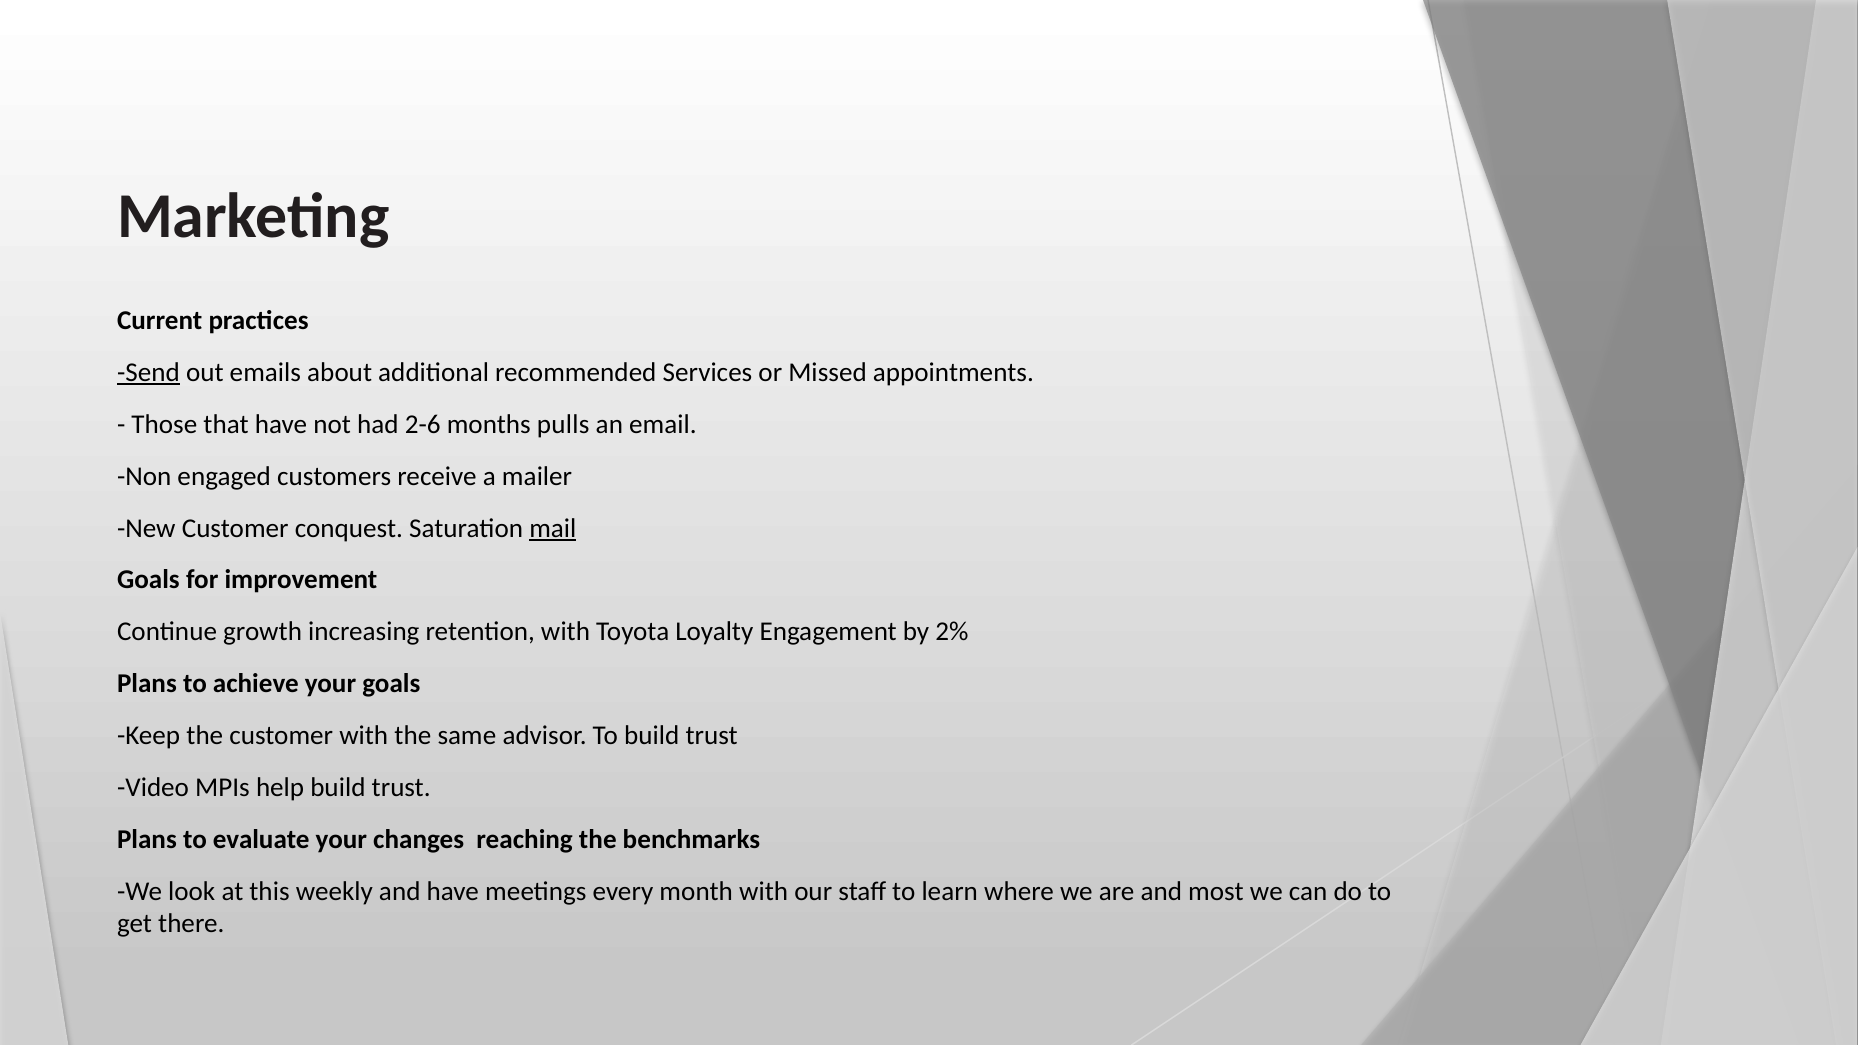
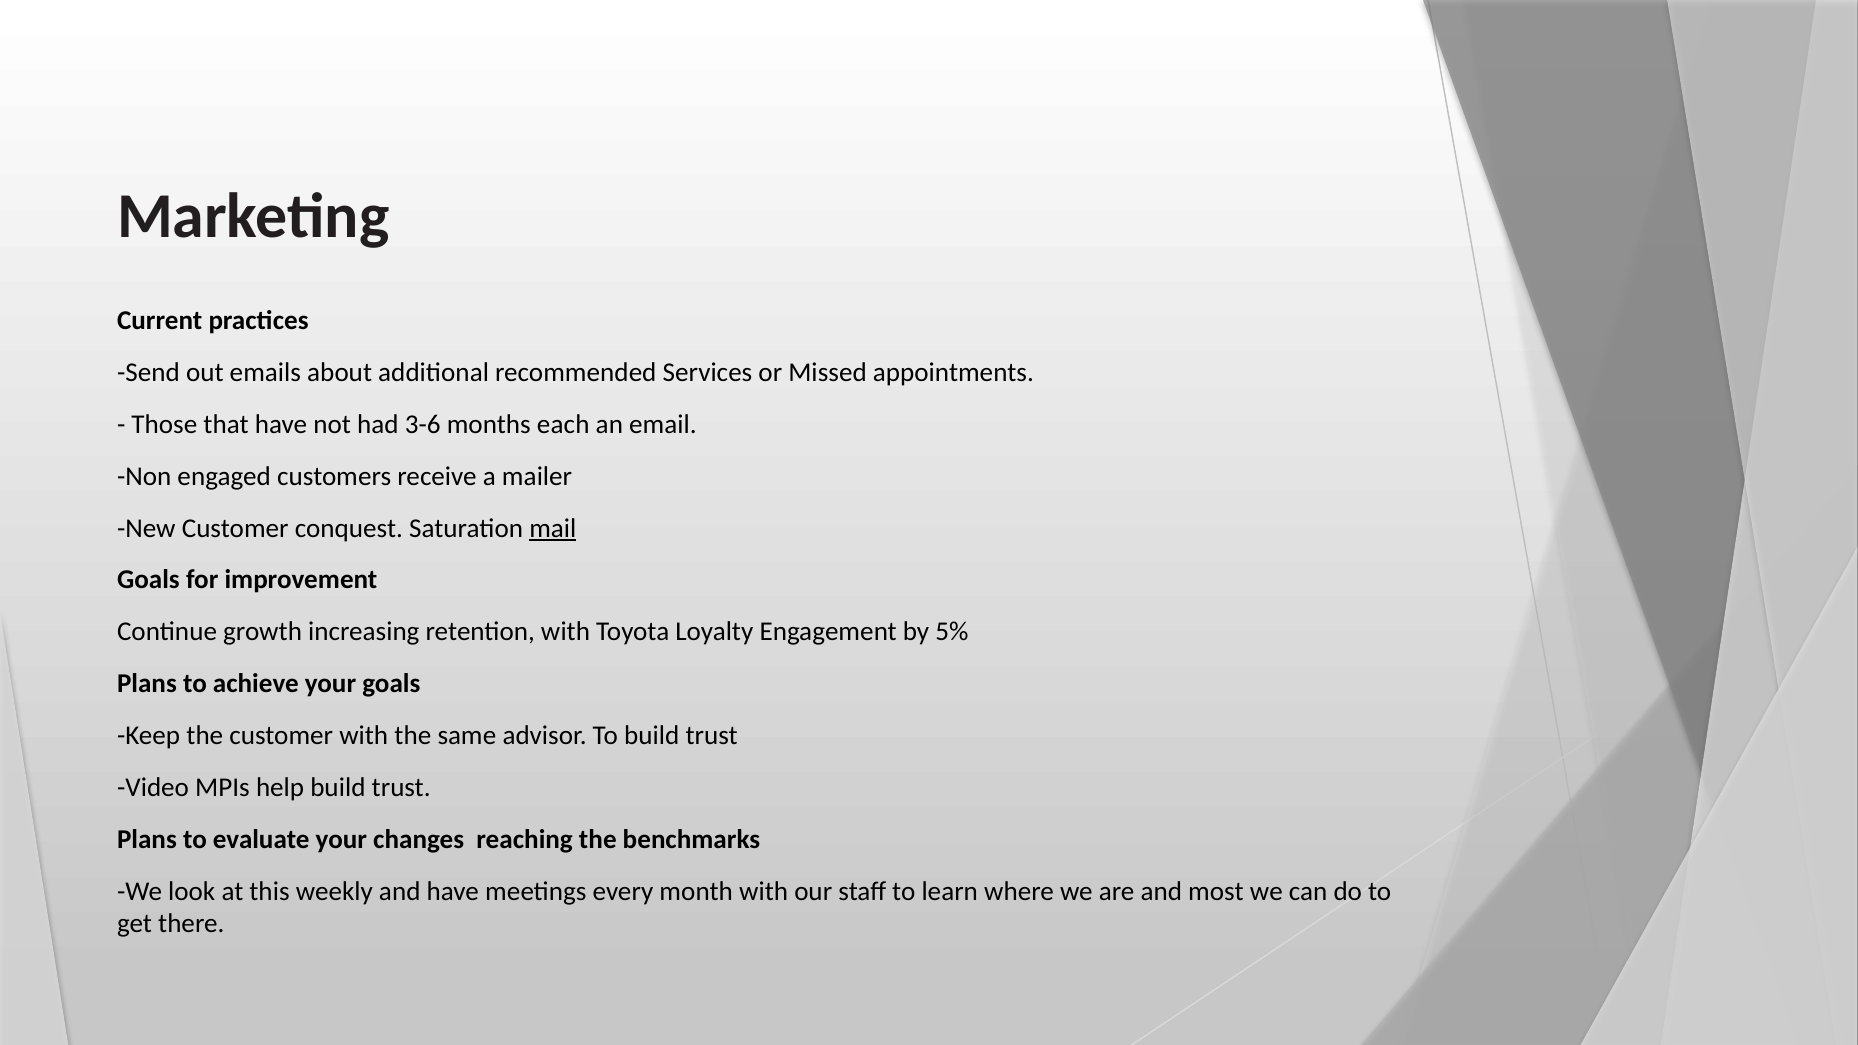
Send underline: present -> none (149, 372)
2-6: 2-6 -> 3-6 (423, 424)
pulls: pulls -> each (563, 424)
2%: 2% -> 5% (952, 632)
